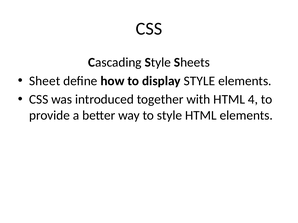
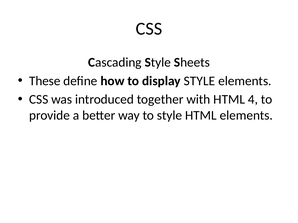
Sheet: Sheet -> These (45, 81)
